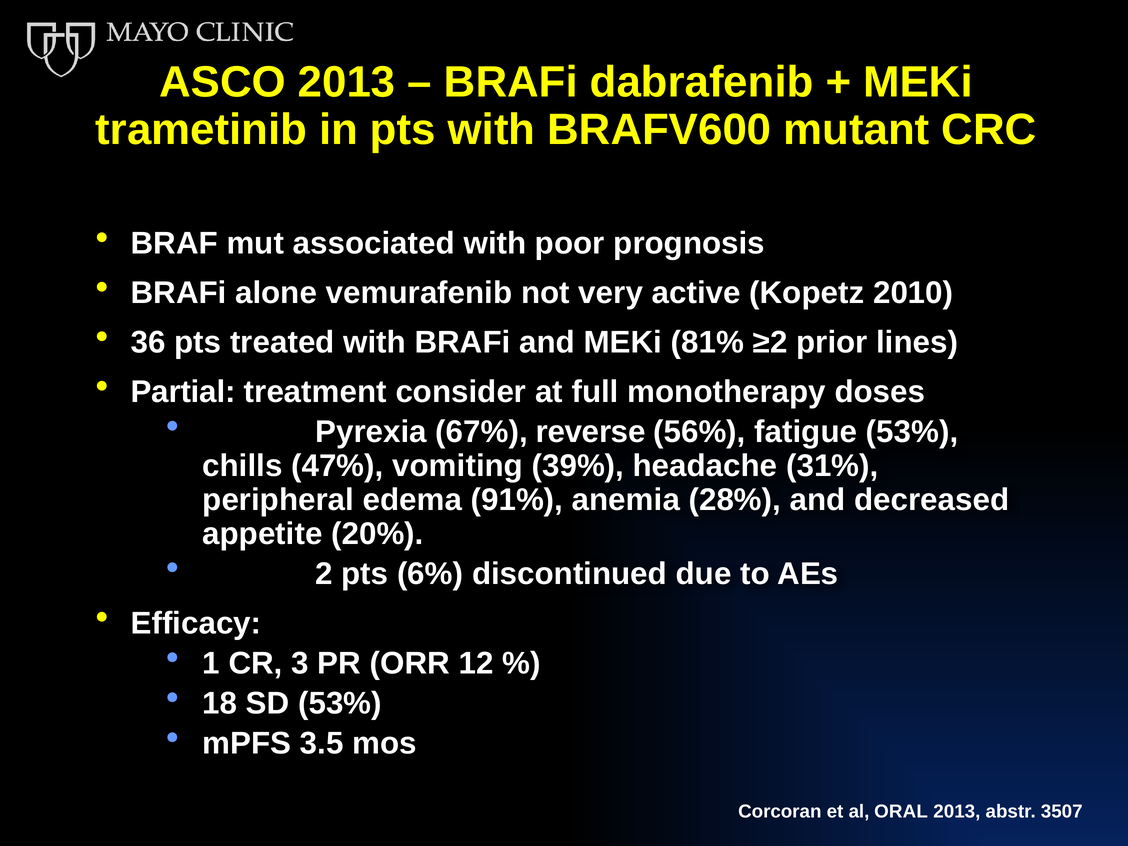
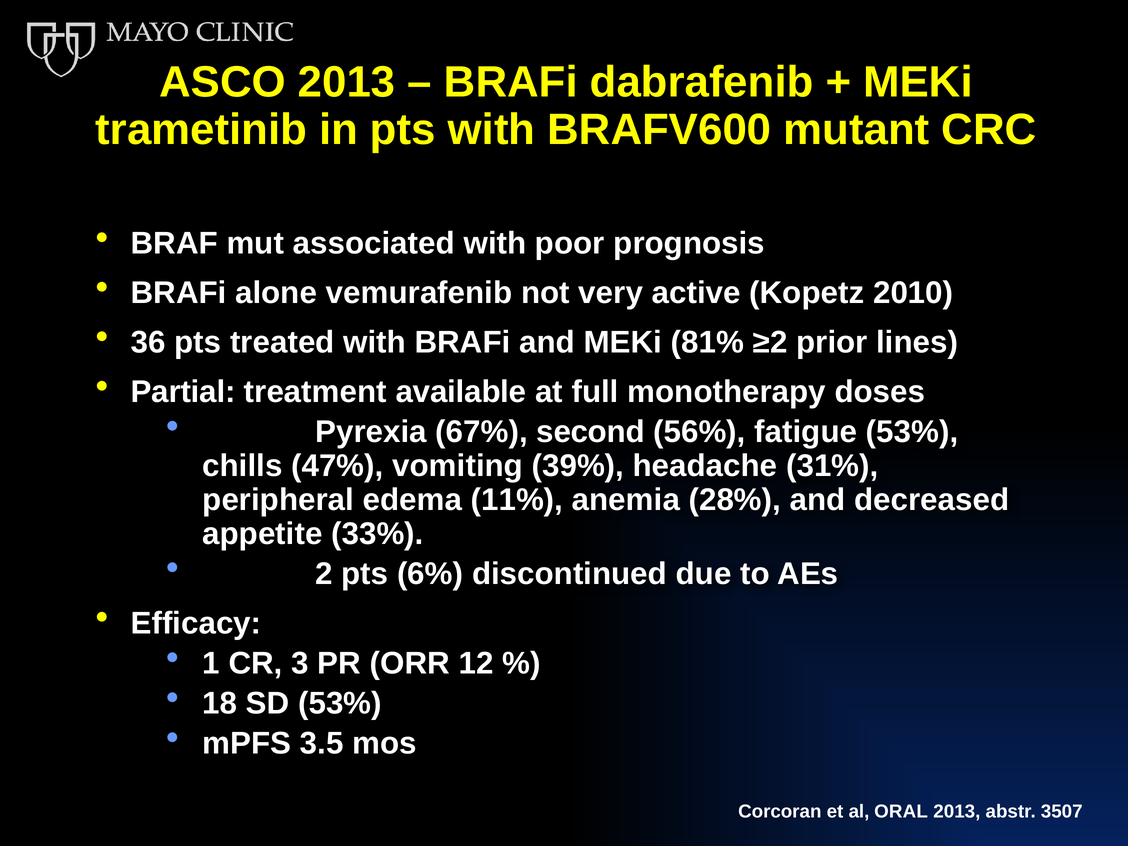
consider: consider -> available (461, 392)
reverse: reverse -> second (591, 432)
91%: 91% -> 11% (517, 500)
20%: 20% -> 33% (377, 534)
